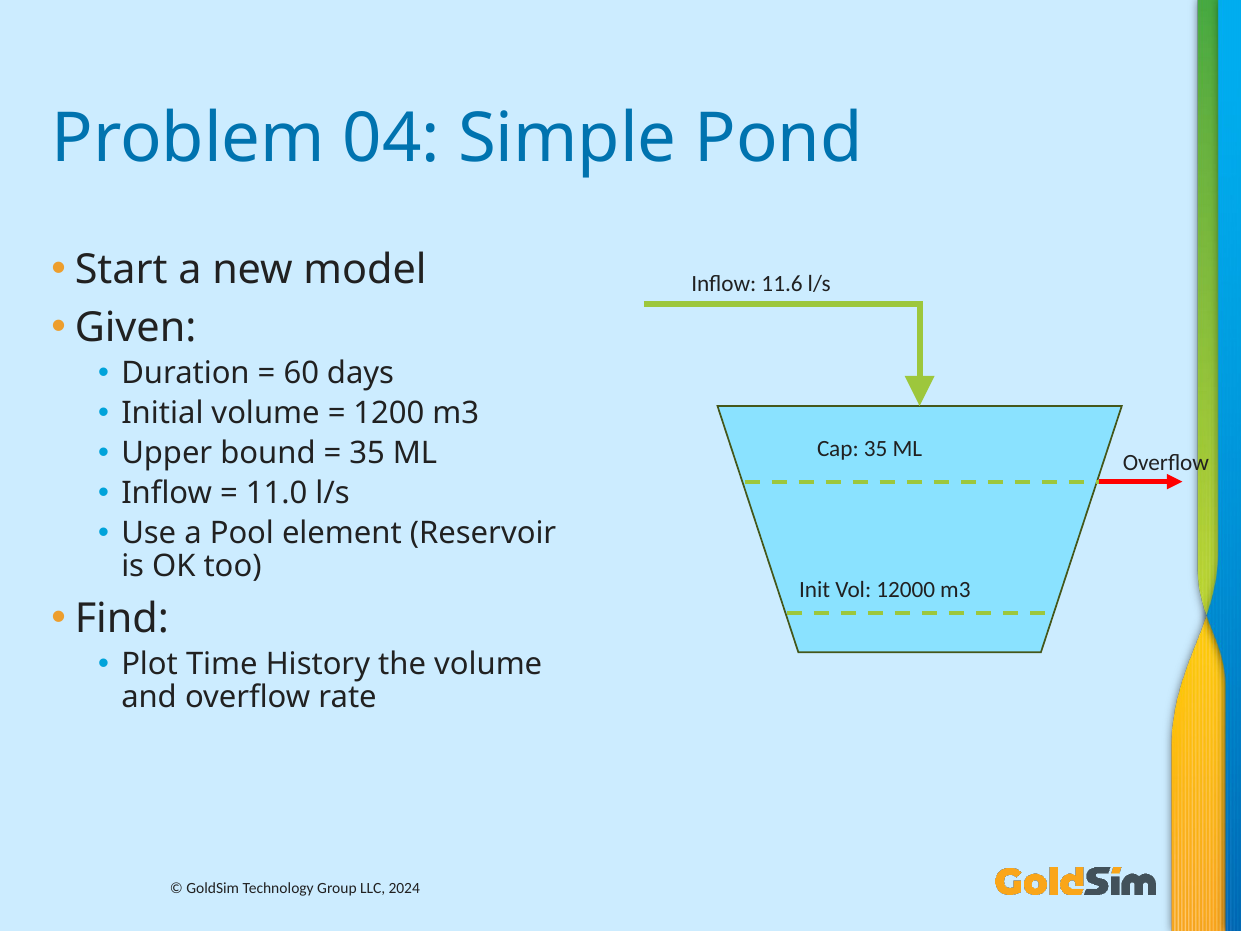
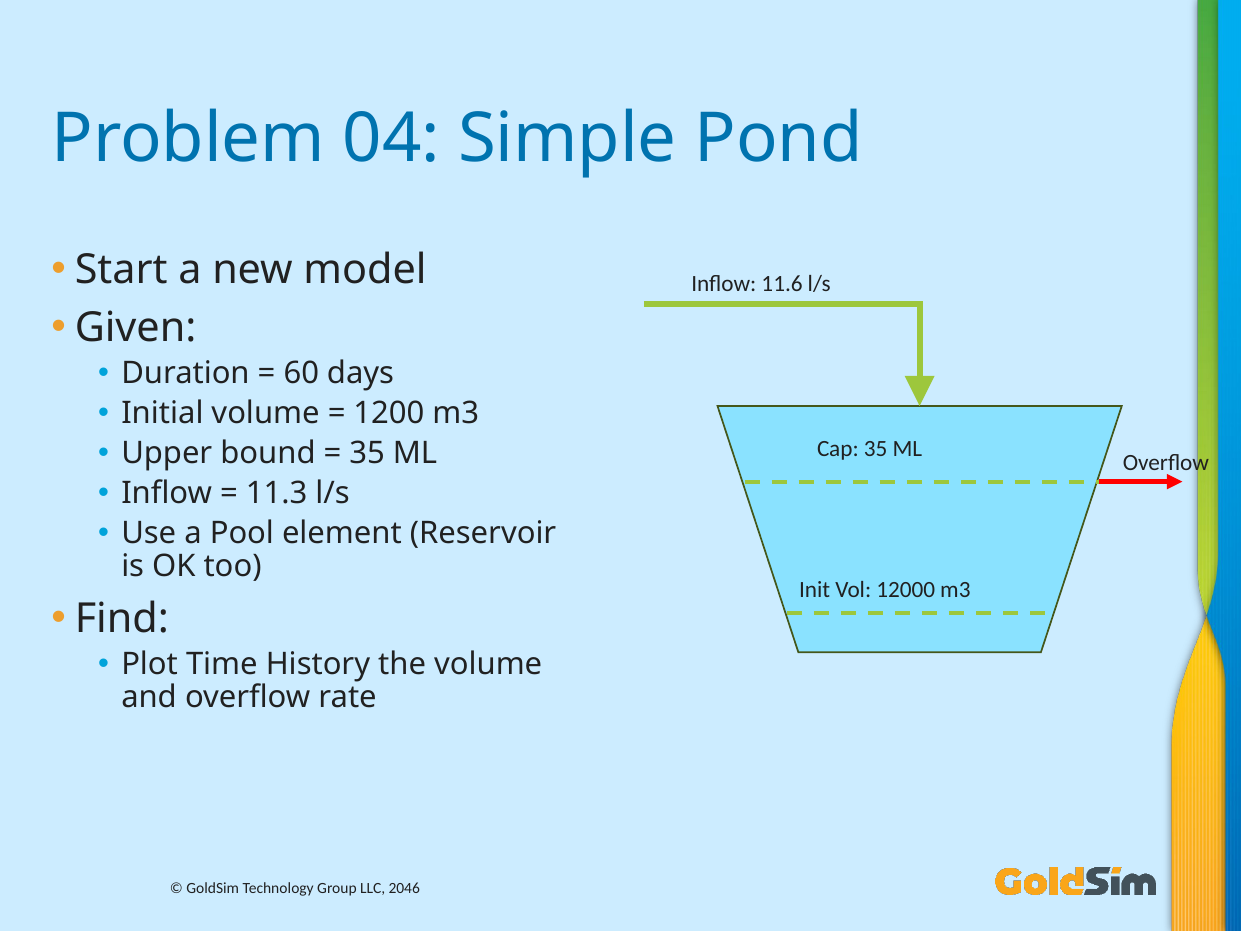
11.0: 11.0 -> 11.3 (277, 493)
2024: 2024 -> 2046 (404, 888)
